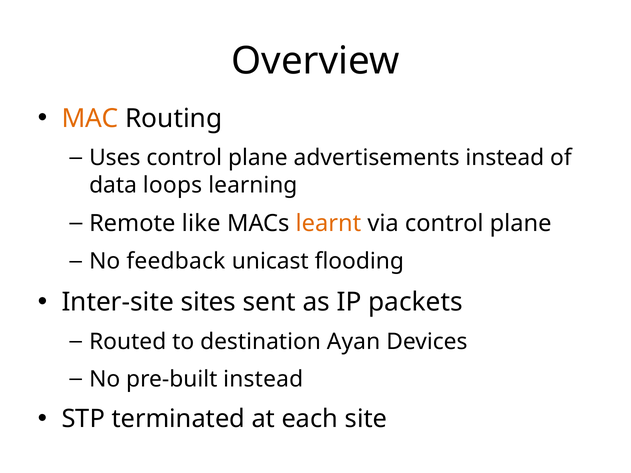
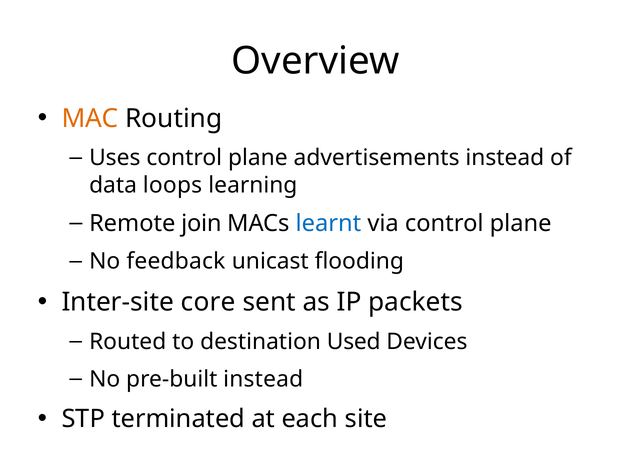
like: like -> join (201, 224)
learnt colour: orange -> blue (328, 224)
sites: sites -> core (208, 302)
Ayan: Ayan -> Used (354, 342)
